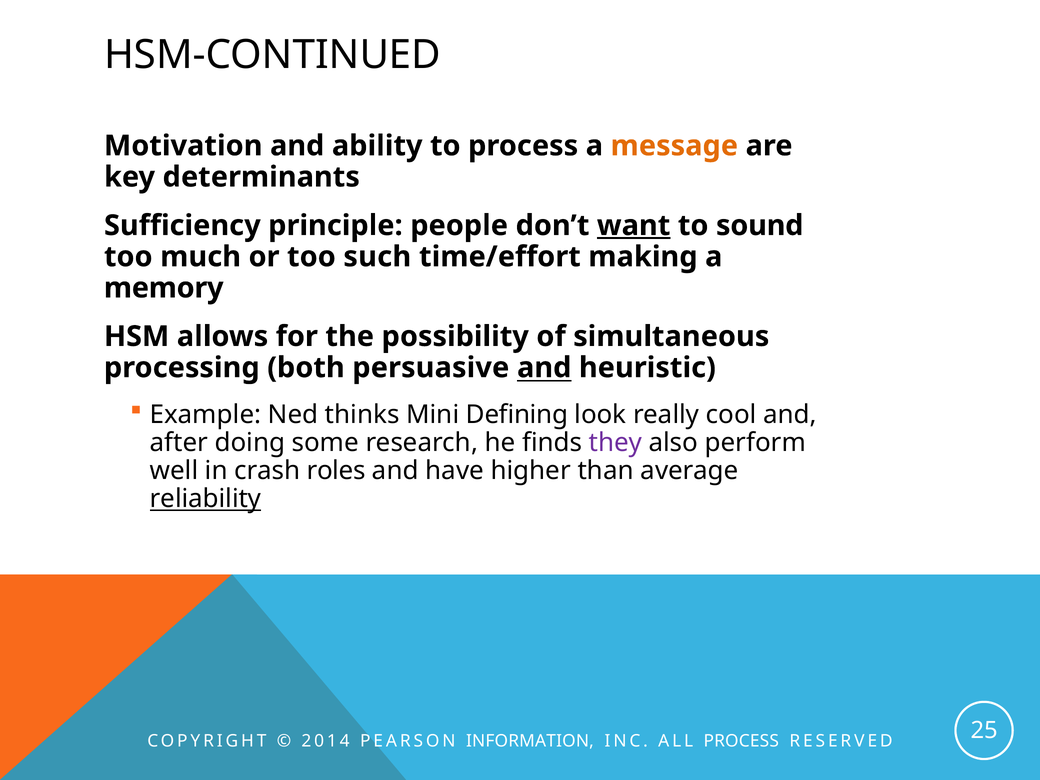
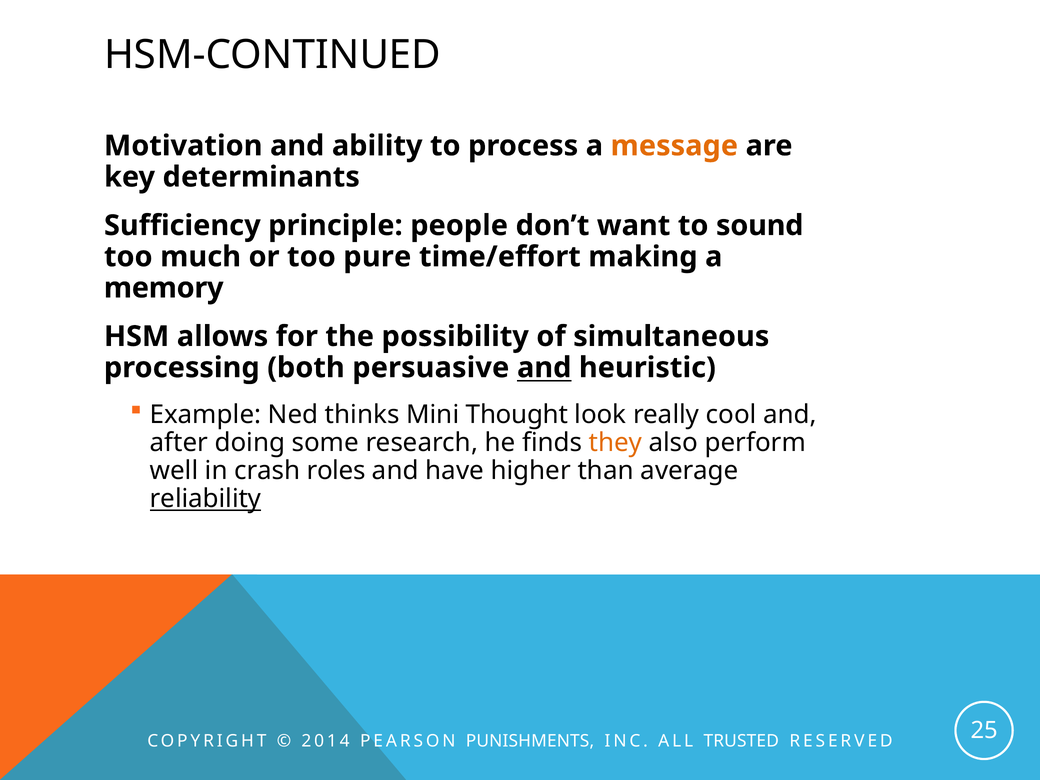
want underline: present -> none (634, 226)
such: such -> pure (377, 257)
Defining: Defining -> Thought (517, 415)
they colour: purple -> orange (615, 443)
INFORMATION: INFORMATION -> PUNISHMENTS (530, 741)
ALL PROCESS: PROCESS -> TRUSTED (741, 741)
